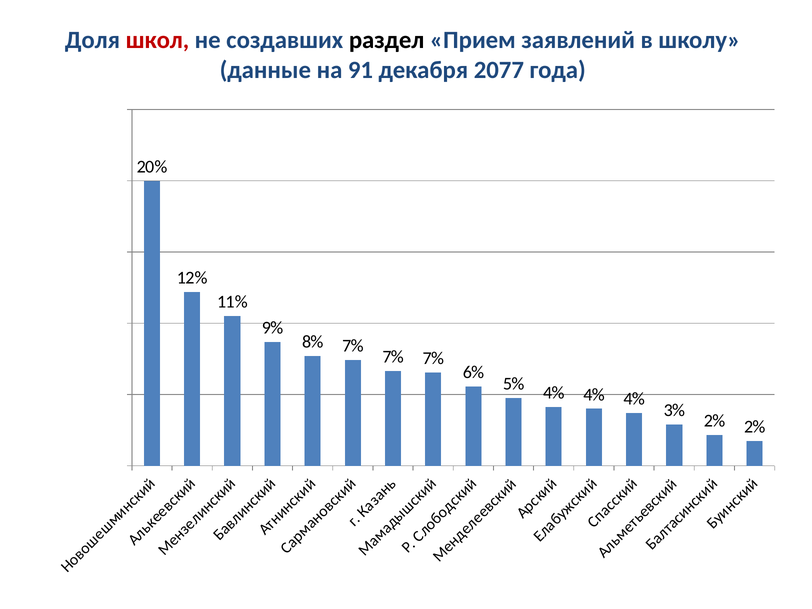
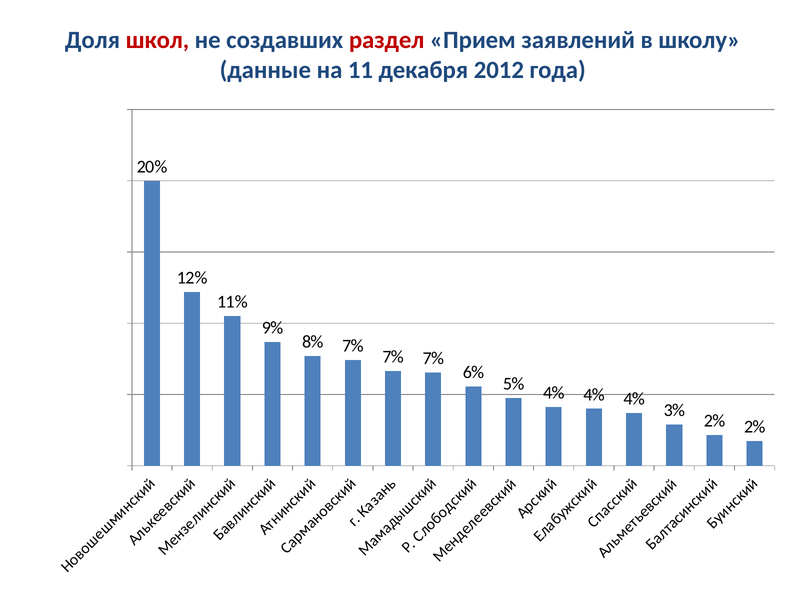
раздел colour: black -> red (387, 40)
91: 91 -> 11 (360, 70)
2077: 2077 -> 2012 (499, 70)
